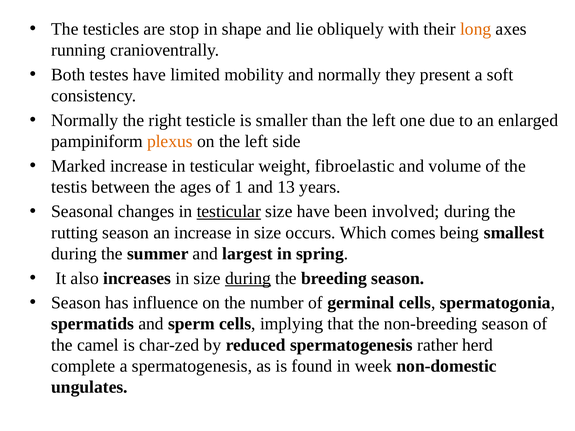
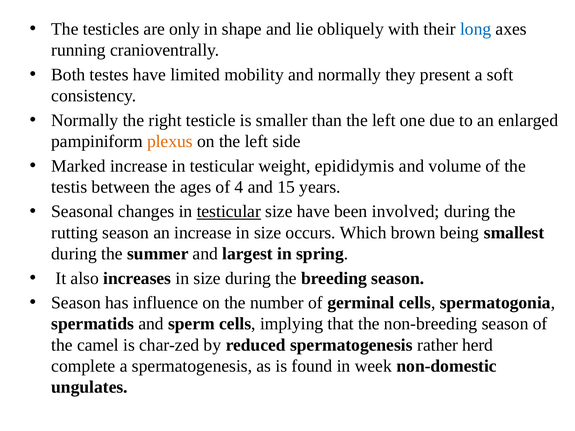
stop: stop -> only (185, 29)
long colour: orange -> blue (476, 29)
fibroelastic: fibroelastic -> epididymis (355, 166)
1: 1 -> 4 (239, 187)
13: 13 -> 15 (286, 187)
comes: comes -> brown (413, 233)
during underline: present -> none (248, 278)
